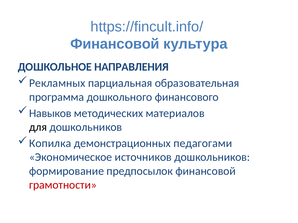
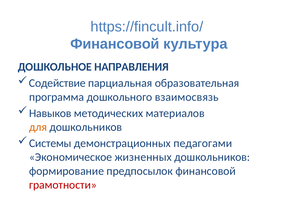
Рекламных: Рекламных -> Содействие (57, 83)
финансового: финансового -> взаимосвязь (187, 97)
для colour: black -> orange (38, 127)
Копилка: Копилка -> Системы (50, 144)
источников: источников -> жизненных (143, 158)
